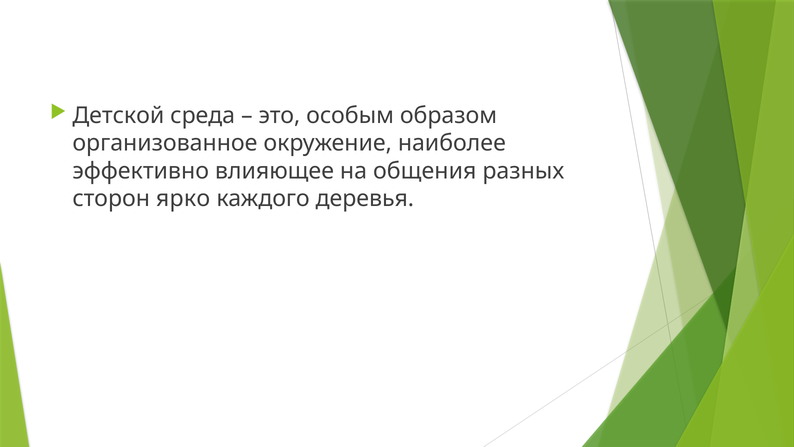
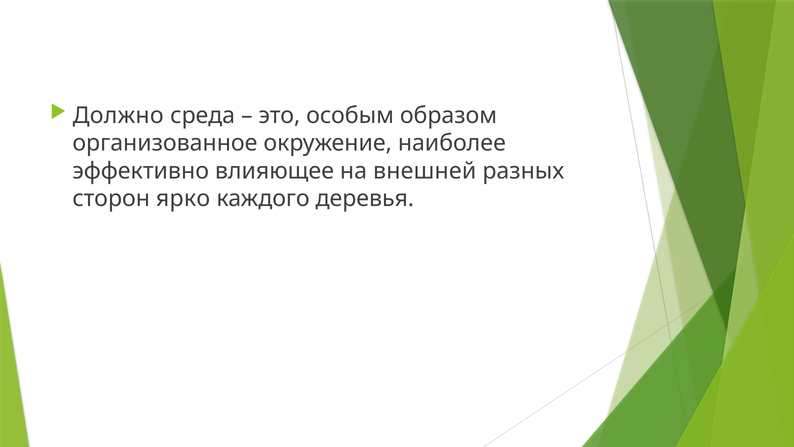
Детской: Детской -> Должно (118, 115)
общения: общения -> внешней (425, 171)
